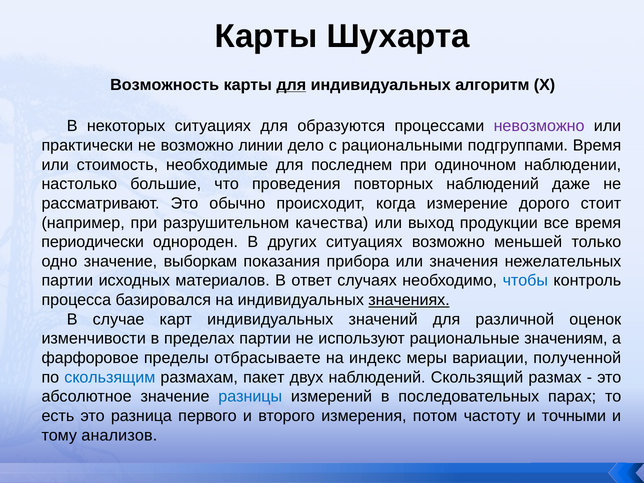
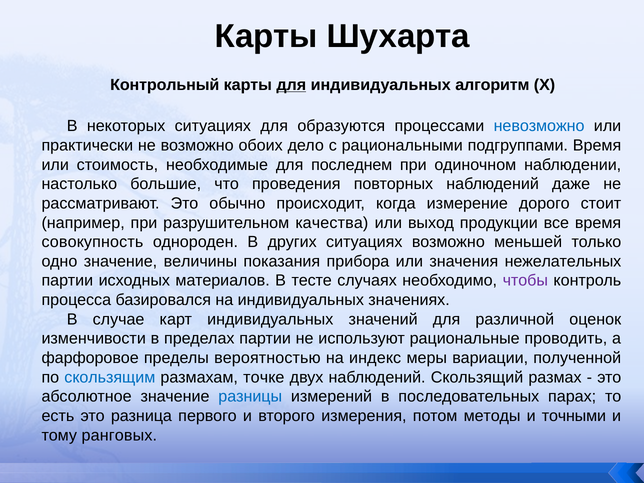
Возможность: Возможность -> Контрольный (165, 85)
невозможно colour: purple -> blue (539, 126)
линии: линии -> обоих (261, 145)
периодически: периодически -> совокупность (92, 242)
выборкам: выборкам -> величины (200, 261)
ответ: ответ -> тесте (312, 281)
чтобы colour: blue -> purple (525, 281)
значениях underline: present -> none (409, 300)
значениям: значениям -> проводить (566, 339)
отбрасываете: отбрасываете -> вероятностью (267, 358)
пакет: пакет -> точке (264, 377)
частоту: частоту -> методы (492, 416)
анализов: анализов -> ранговых (119, 435)
